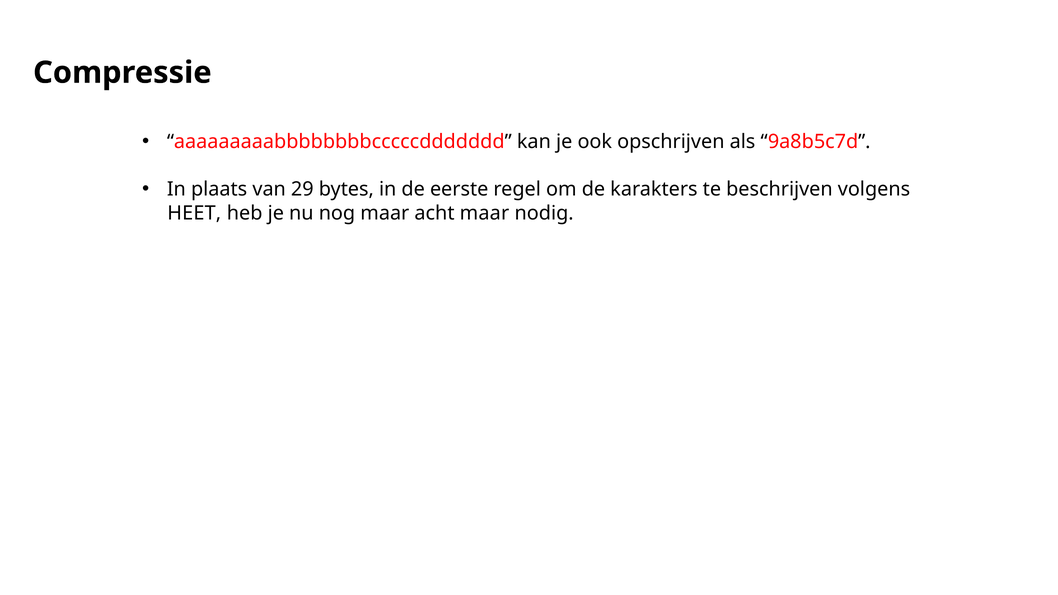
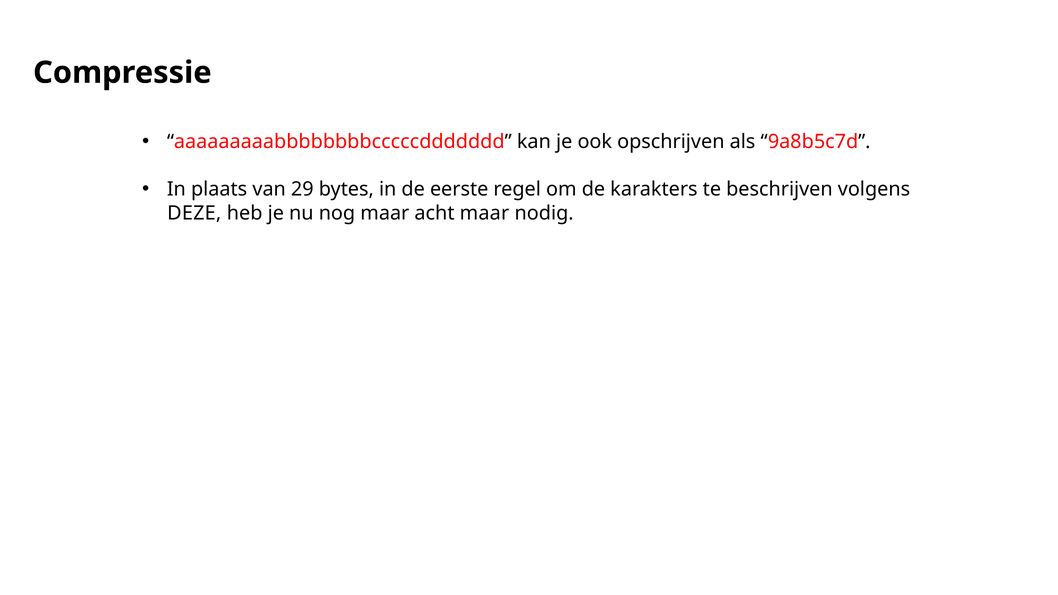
HEET: HEET -> DEZE (194, 213)
